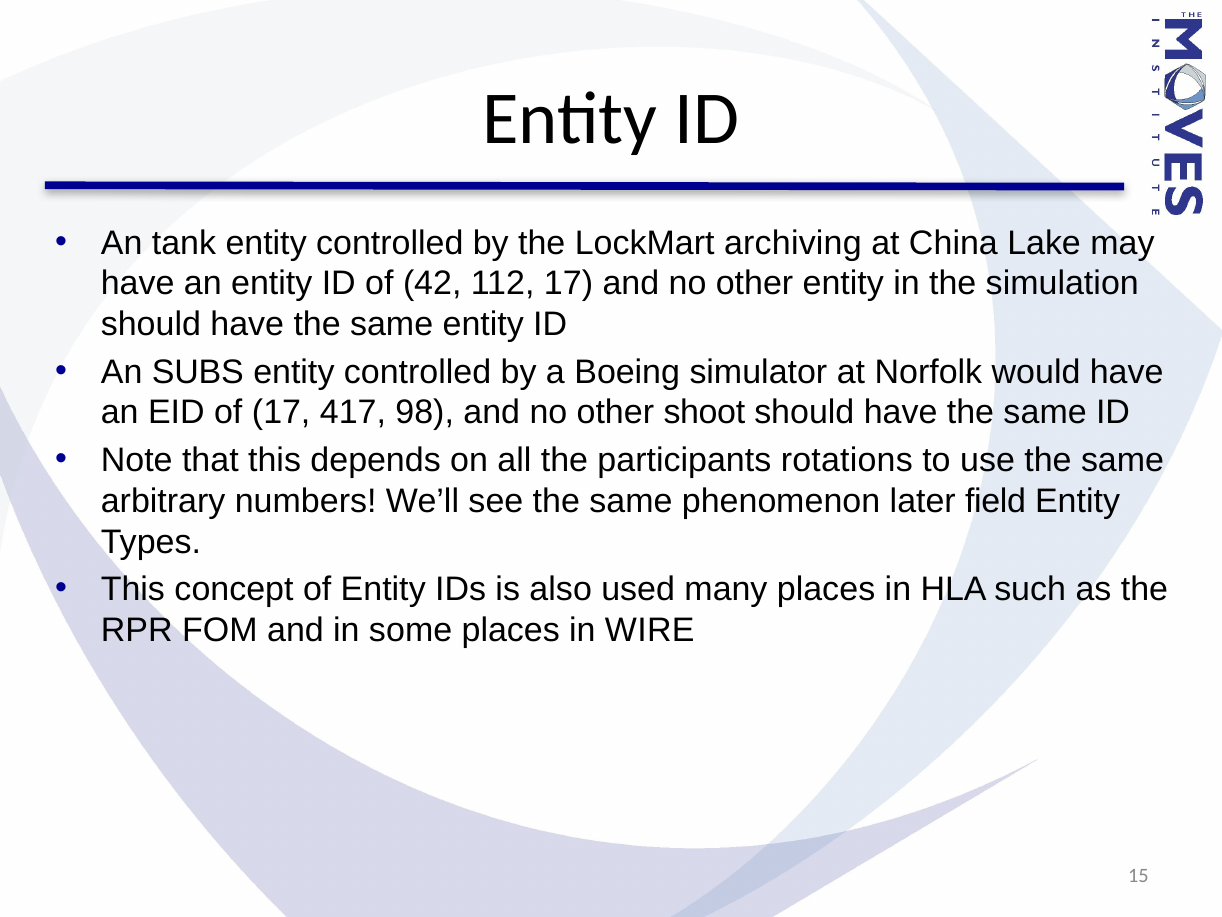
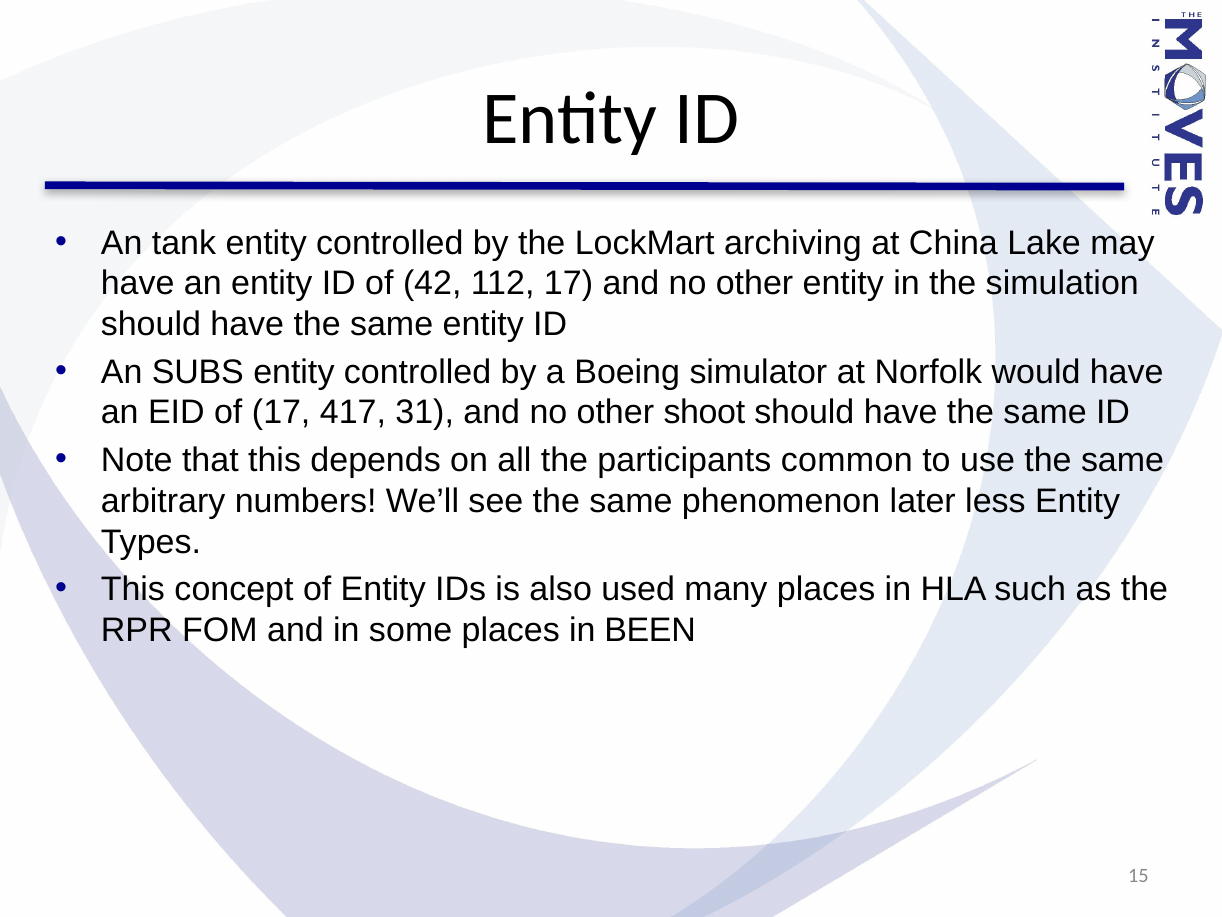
98: 98 -> 31 (425, 412)
rotations: rotations -> common (847, 460)
field: field -> less (995, 501)
WIRE: WIRE -> BEEN (650, 630)
